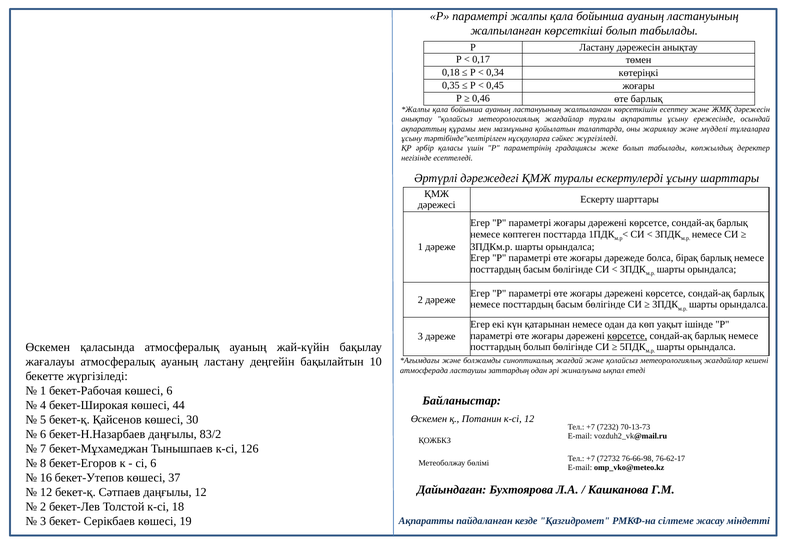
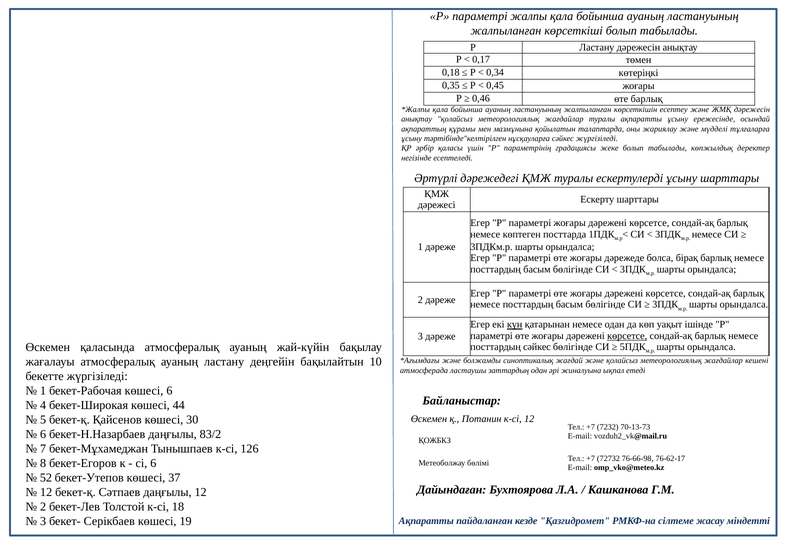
күн underline: none -> present (515, 325)
посттардың болып: болып -> сәйкес (537, 347)
16: 16 -> 52 (46, 478)
